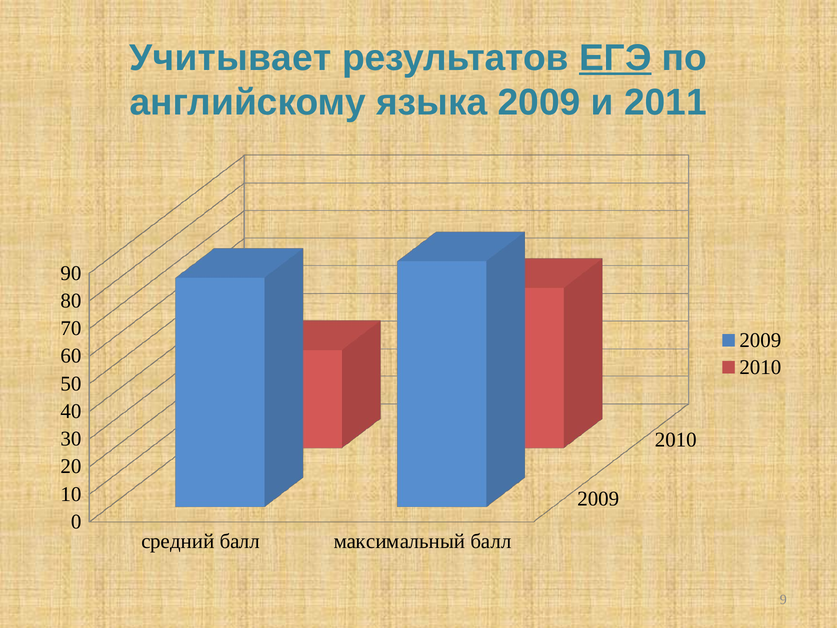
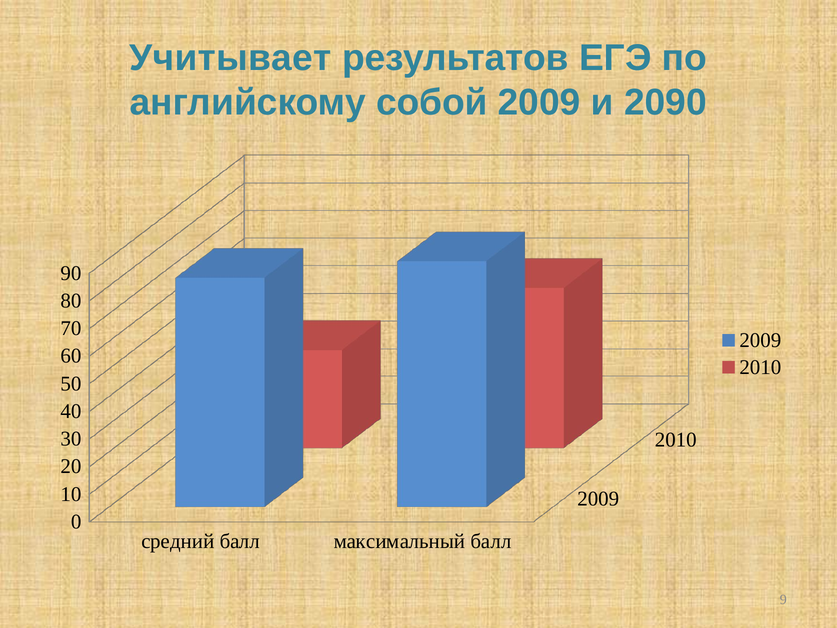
ЕГЭ underline: present -> none (615, 58)
языка: языка -> собой (432, 102)
2011: 2011 -> 2090 (665, 102)
